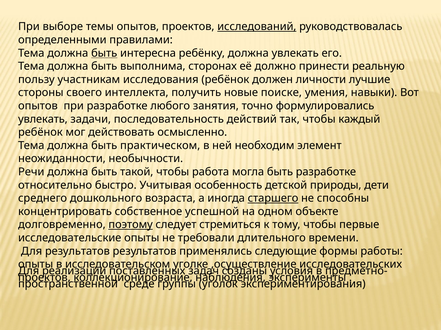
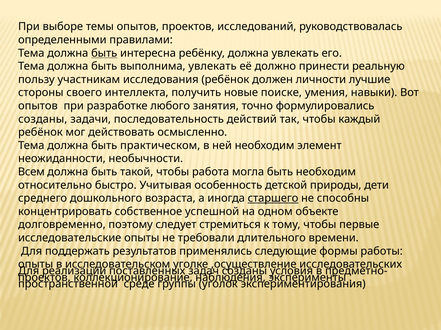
исследований underline: present -> none (257, 27)
выполнима сторонах: сторонах -> увлекать (213, 66)
увлекать: увлекать -> созданы (43, 119)
Речи: Речи -> Всем (31, 172)
быть разработке: разработке -> необходим (326, 172)
поэтому underline: present -> none (131, 225)
Для результатов: результатов -> поддержать (77, 252)
